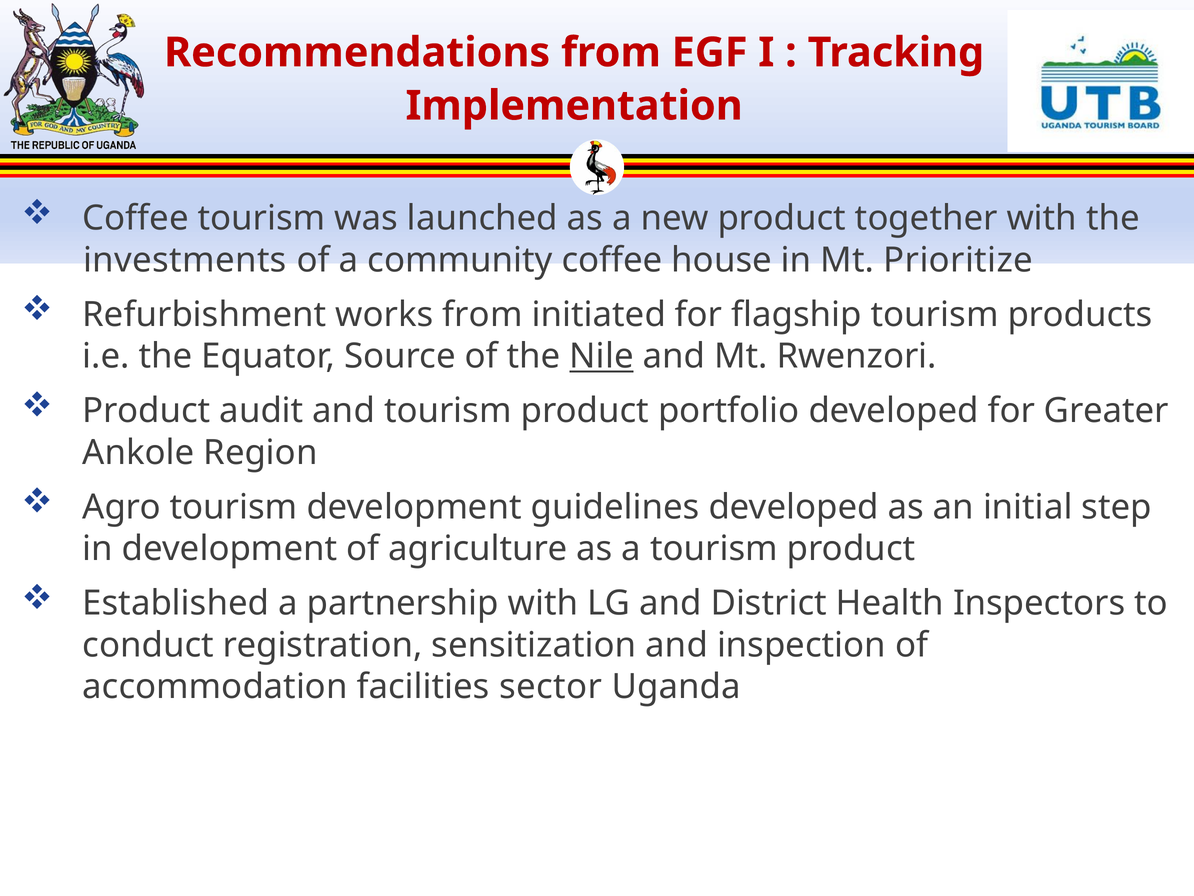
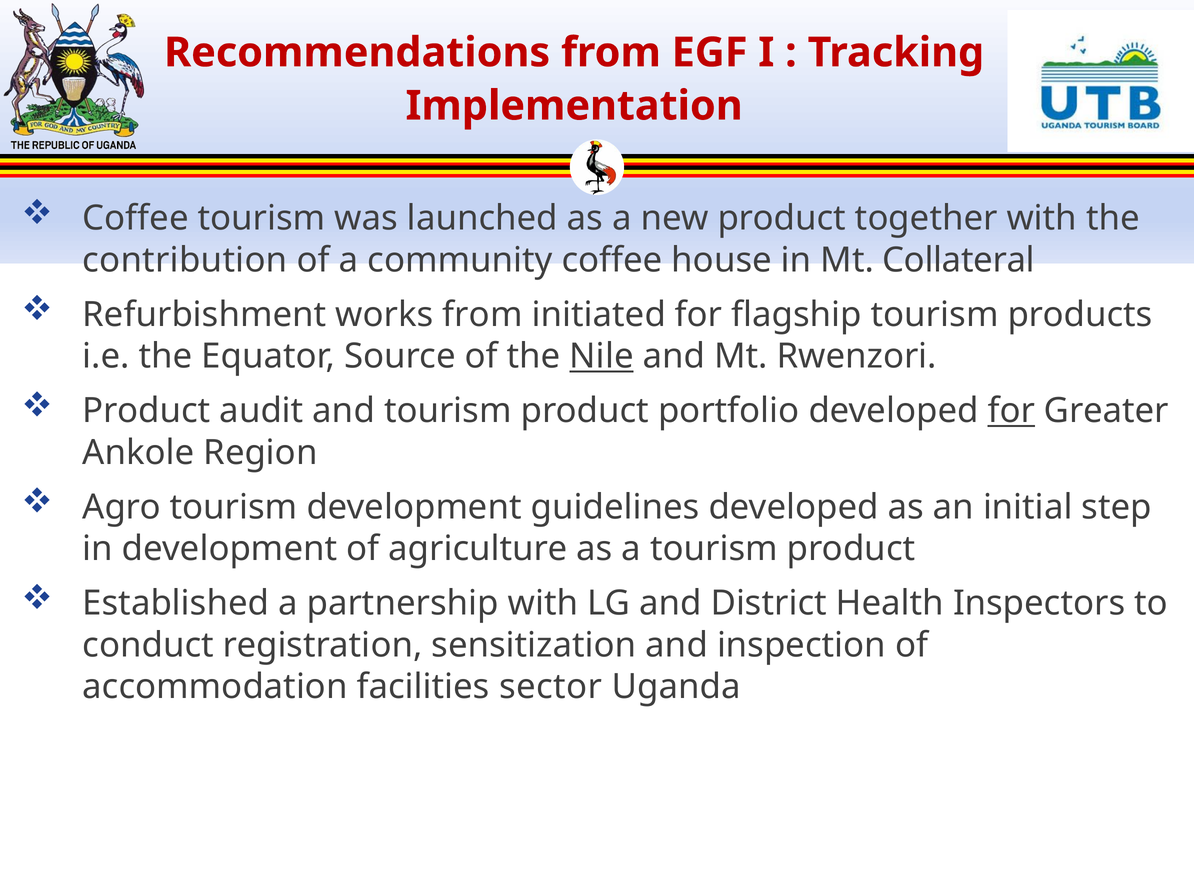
investments: investments -> contribution (185, 260)
Prioritize: Prioritize -> Collateral (959, 260)
for underline: none -> present (1011, 411)
